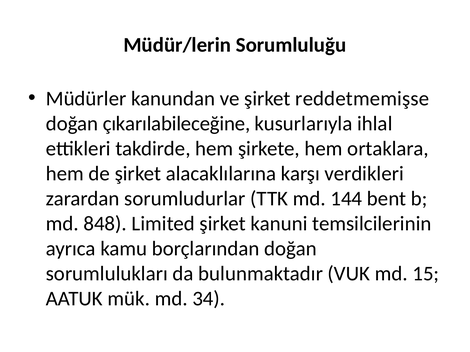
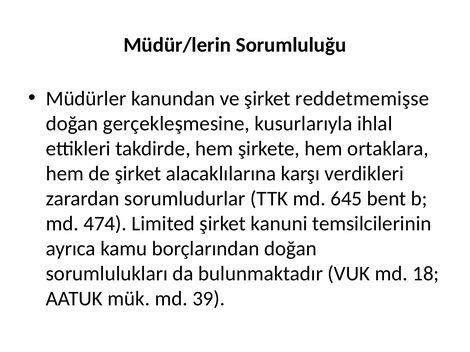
çıkarılabileceğine: çıkarılabileceğine -> gerçekleşmesine (176, 124)
144: 144 -> 645 (346, 199)
848: 848 -> 474 (105, 224)
15: 15 -> 18 (426, 274)
34: 34 -> 39 (209, 299)
